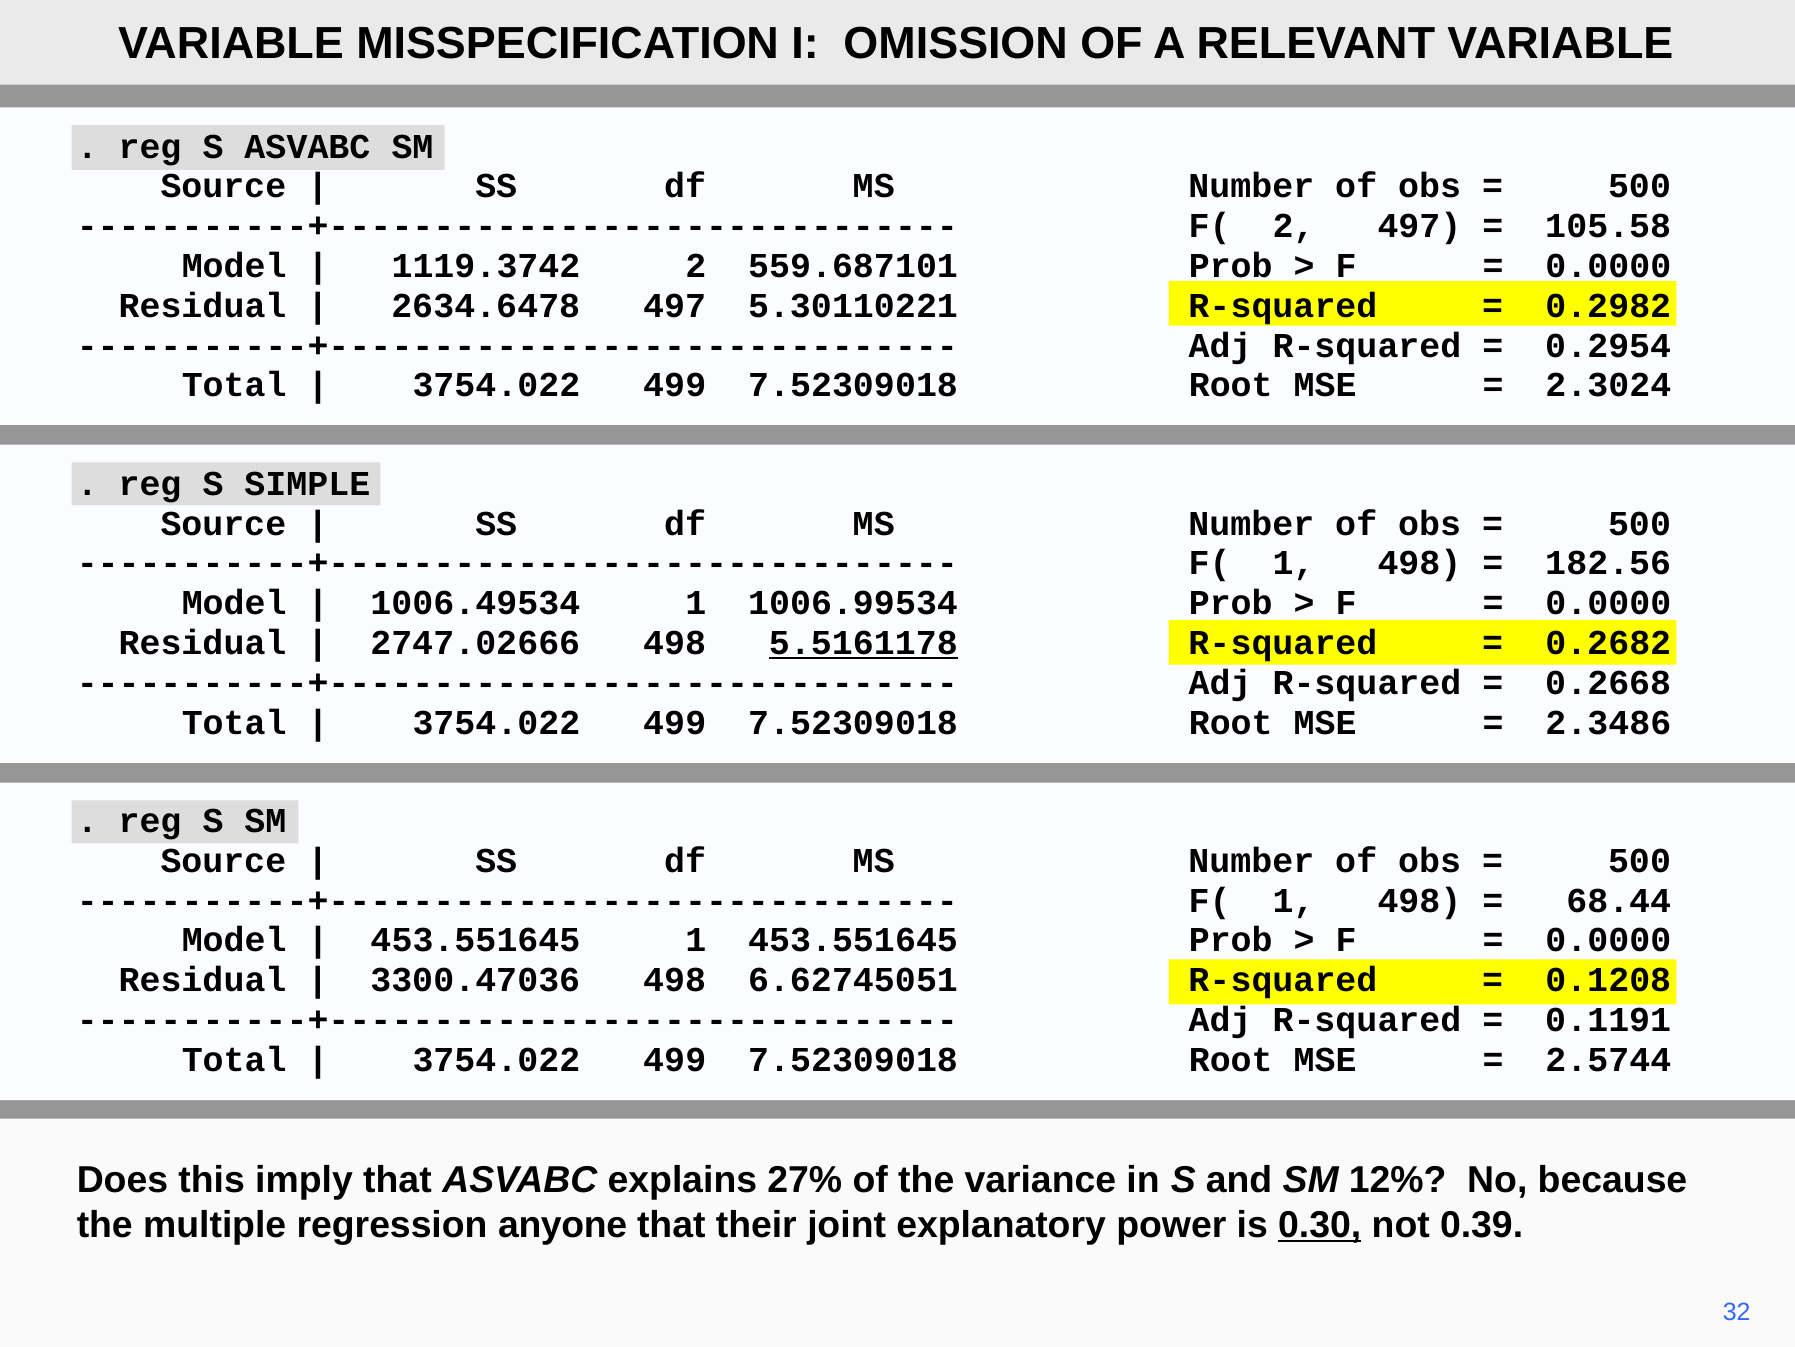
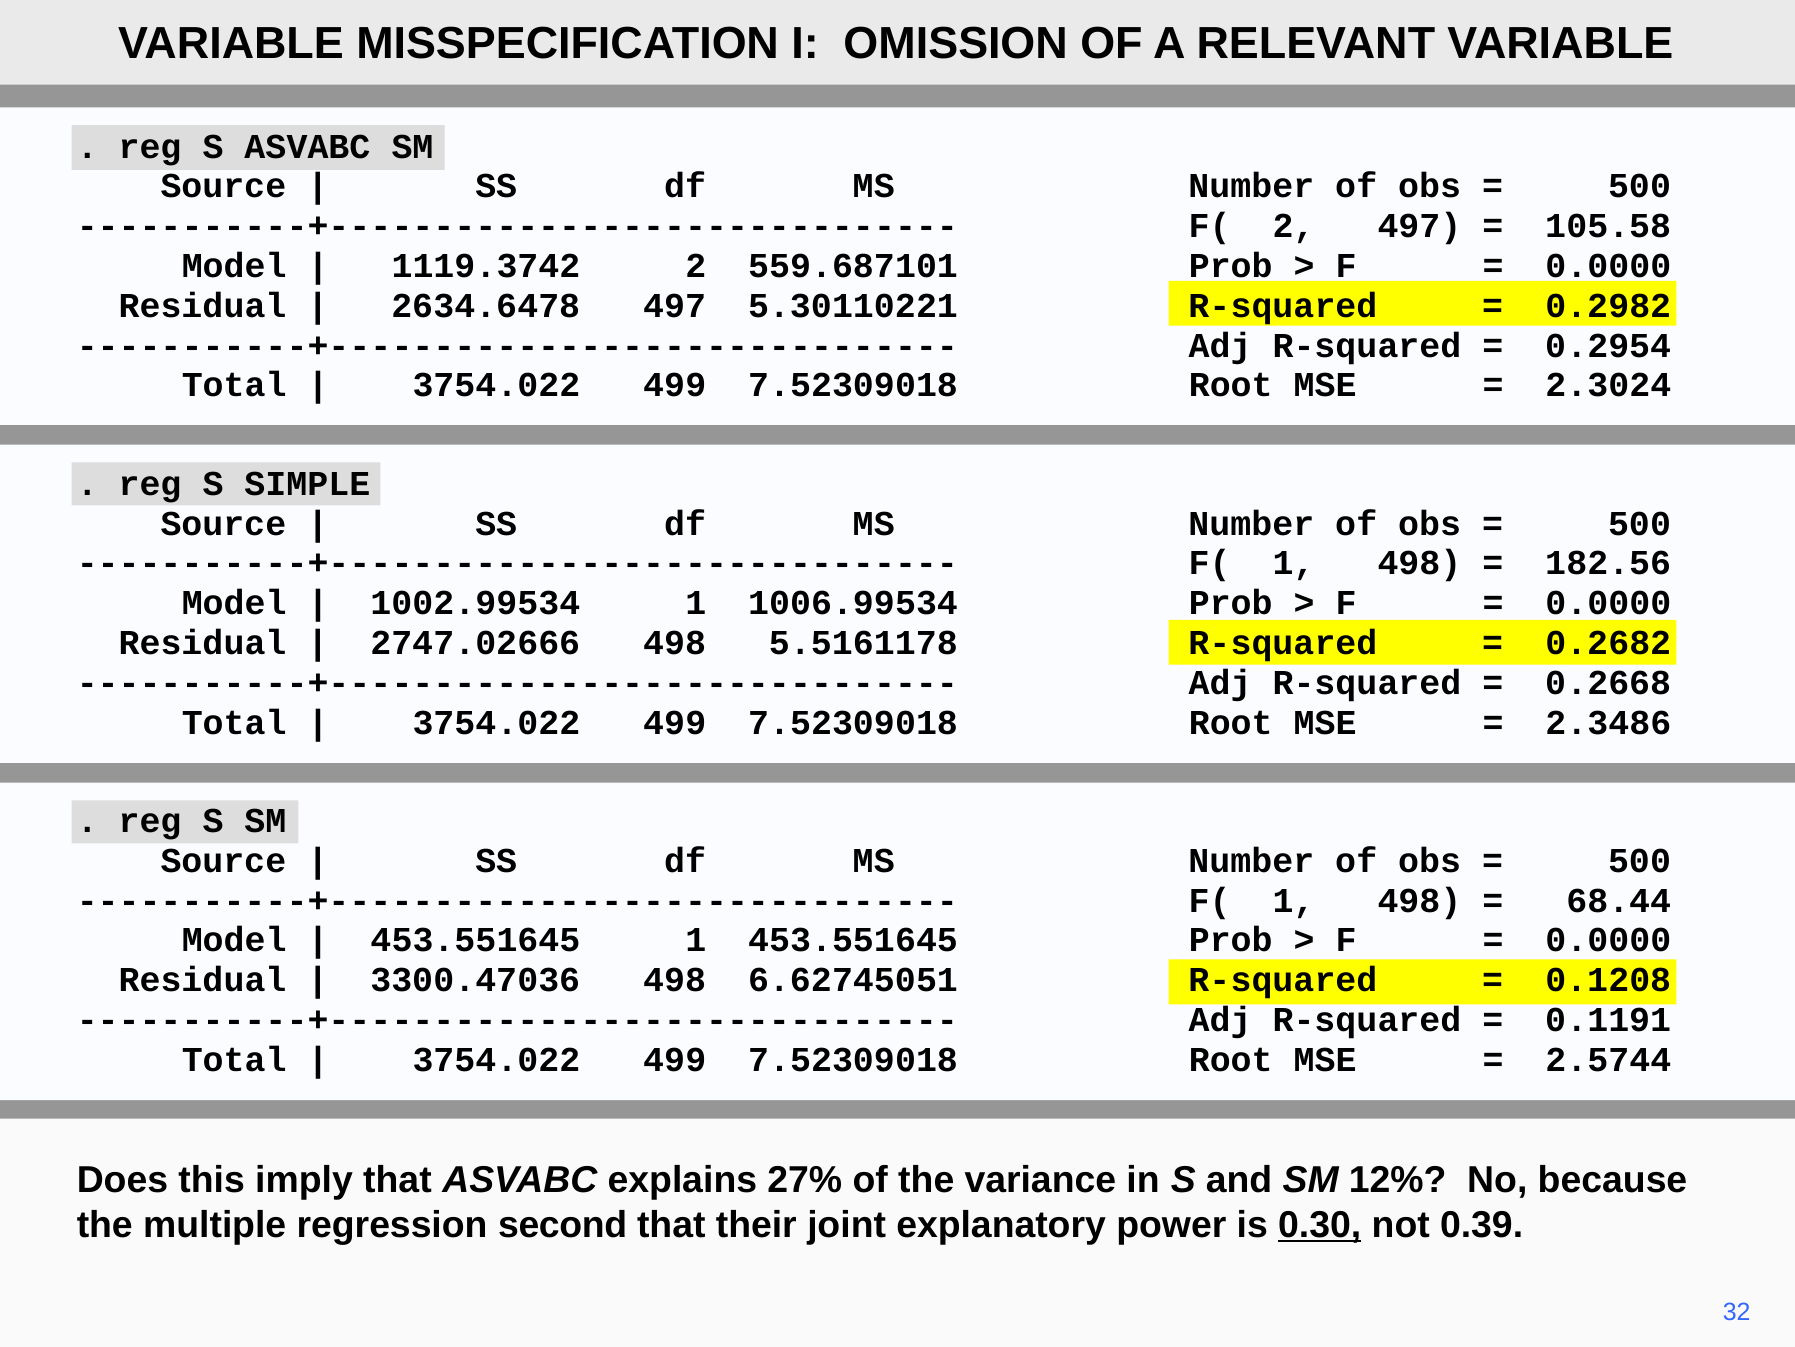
1006.49534: 1006.49534 -> 1002.99534 (475, 603)
5.5161178 underline: present -> none (863, 643)
anyone: anyone -> second (563, 1224)
